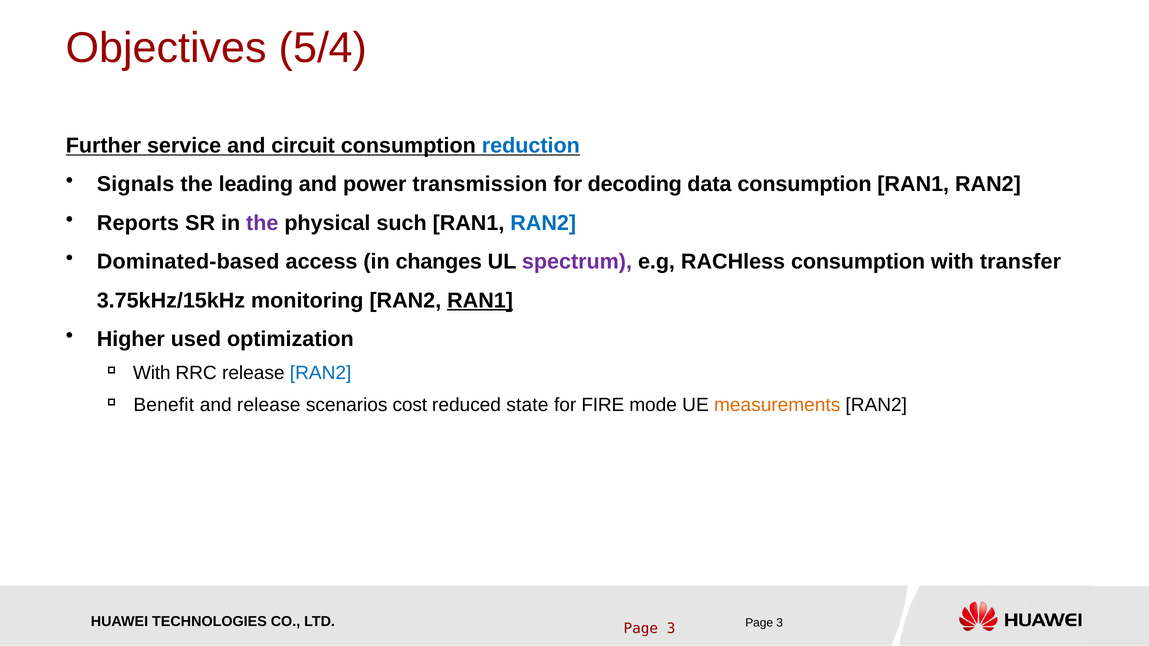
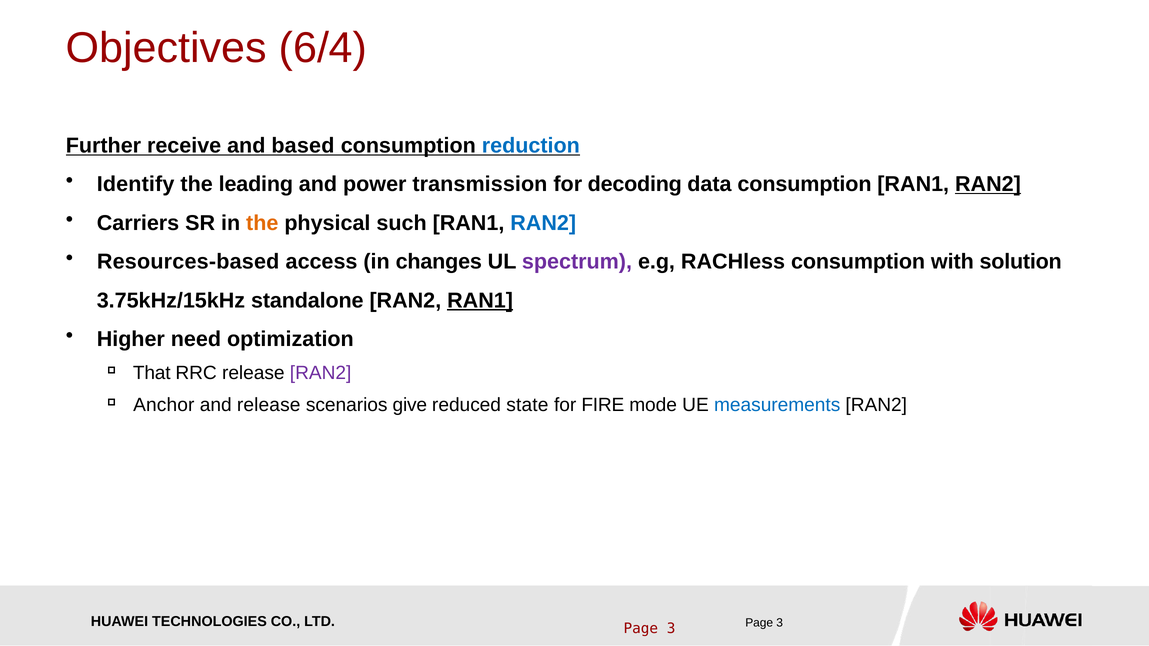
5/4: 5/4 -> 6/4 (323, 48)
service: service -> receive (184, 146)
circuit: circuit -> based (303, 146)
Signals: Signals -> Identify (136, 184)
RAN2 underline: none -> present (988, 184)
Reports: Reports -> Carriers (138, 223)
the colour: purple -> orange (262, 223)
Dominated-based: Dominated-based -> Resources-based (188, 262)
transfer: transfer -> solution (1021, 262)
monitoring: monitoring -> standalone (307, 301)
used: used -> need (196, 339)
With: With -> That (152, 373)
RAN2 colour: blue -> purple (321, 373)
Benefit: Benefit -> Anchor (164, 405)
cost: cost -> give (410, 405)
measurements colour: orange -> blue (777, 405)
